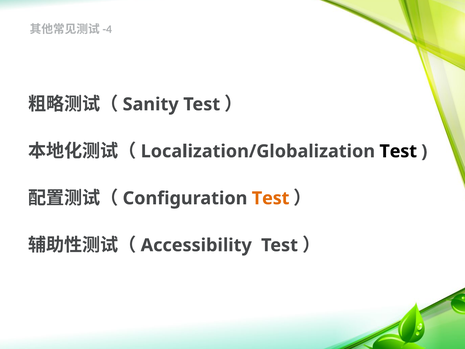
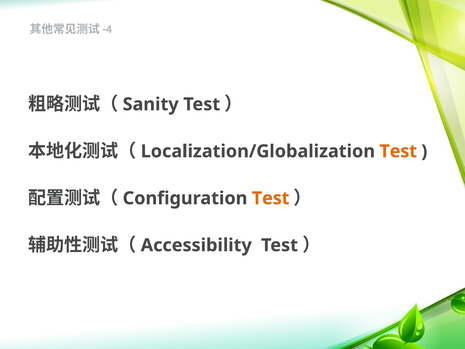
Test colour: black -> orange (398, 151)
